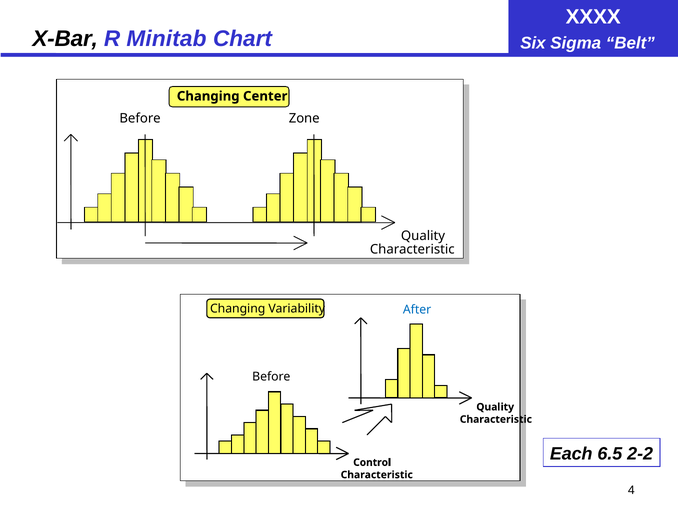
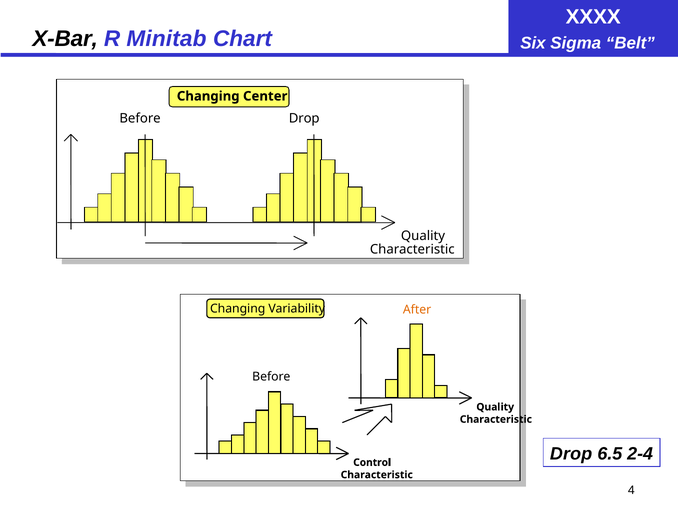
Before Zone: Zone -> Drop (304, 118)
After colour: blue -> orange (417, 309)
Each: Each -> Drop (571, 453)
2-2: 2-2 -> 2-4 (640, 453)
